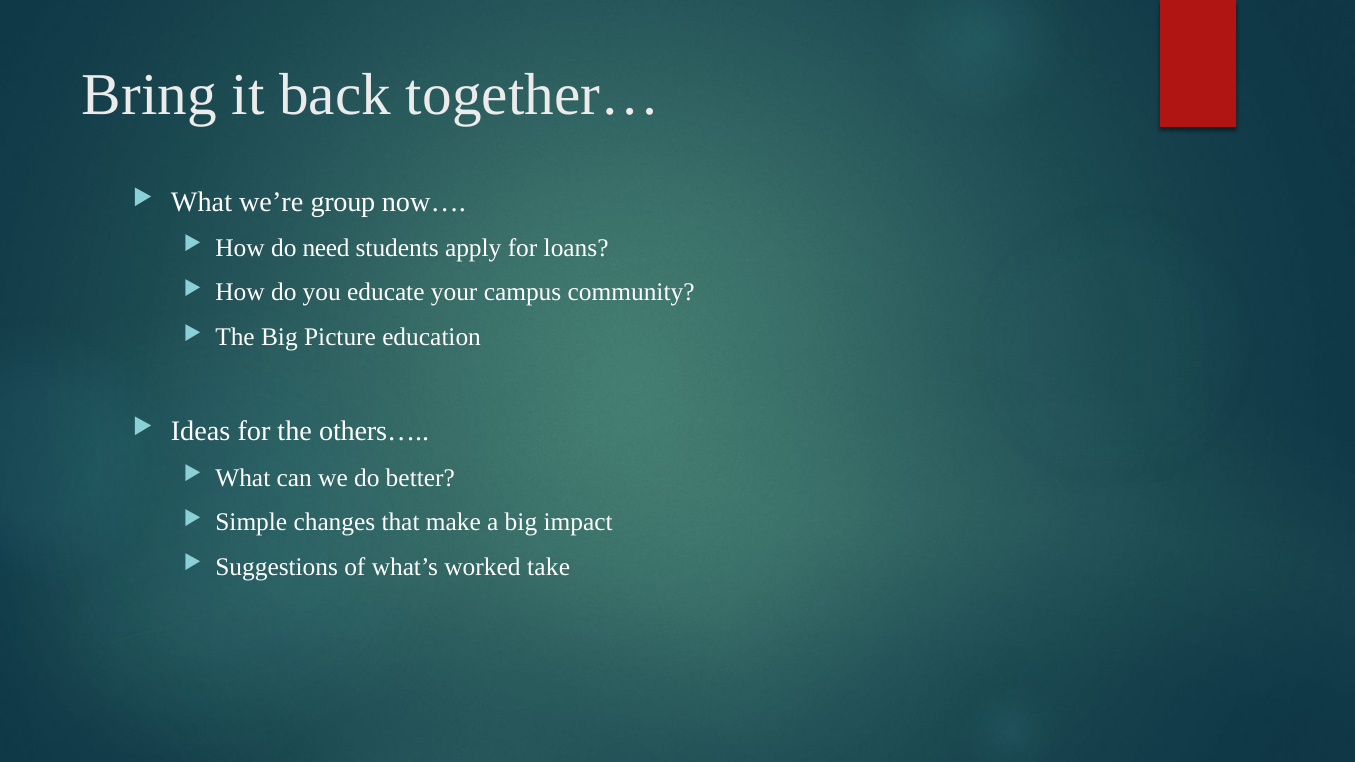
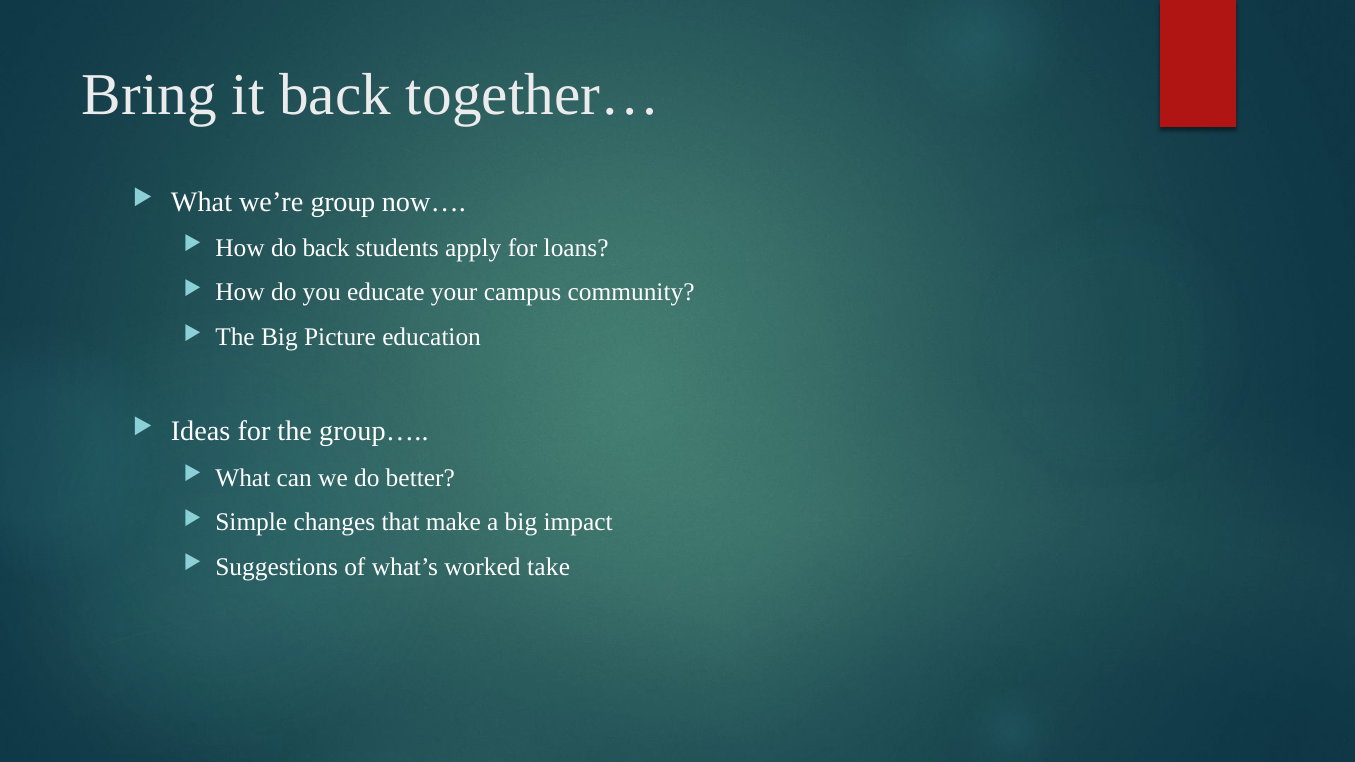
do need: need -> back (326, 248)
others…: others… -> group… (374, 432)
